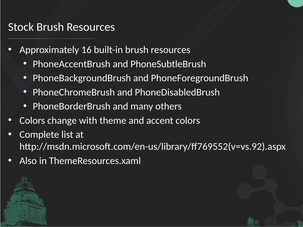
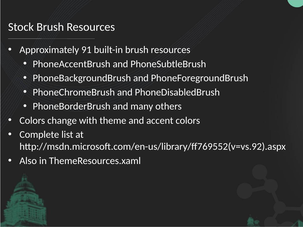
16: 16 -> 91 (86, 50)
